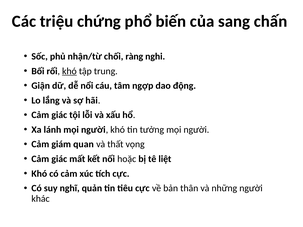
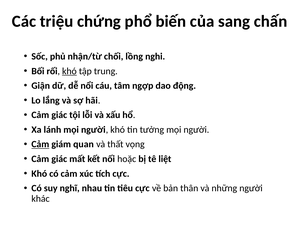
ràng: ràng -> lồng (134, 57)
Cảm underline: none -> present (40, 144)
quản: quản -> nhau (92, 188)
